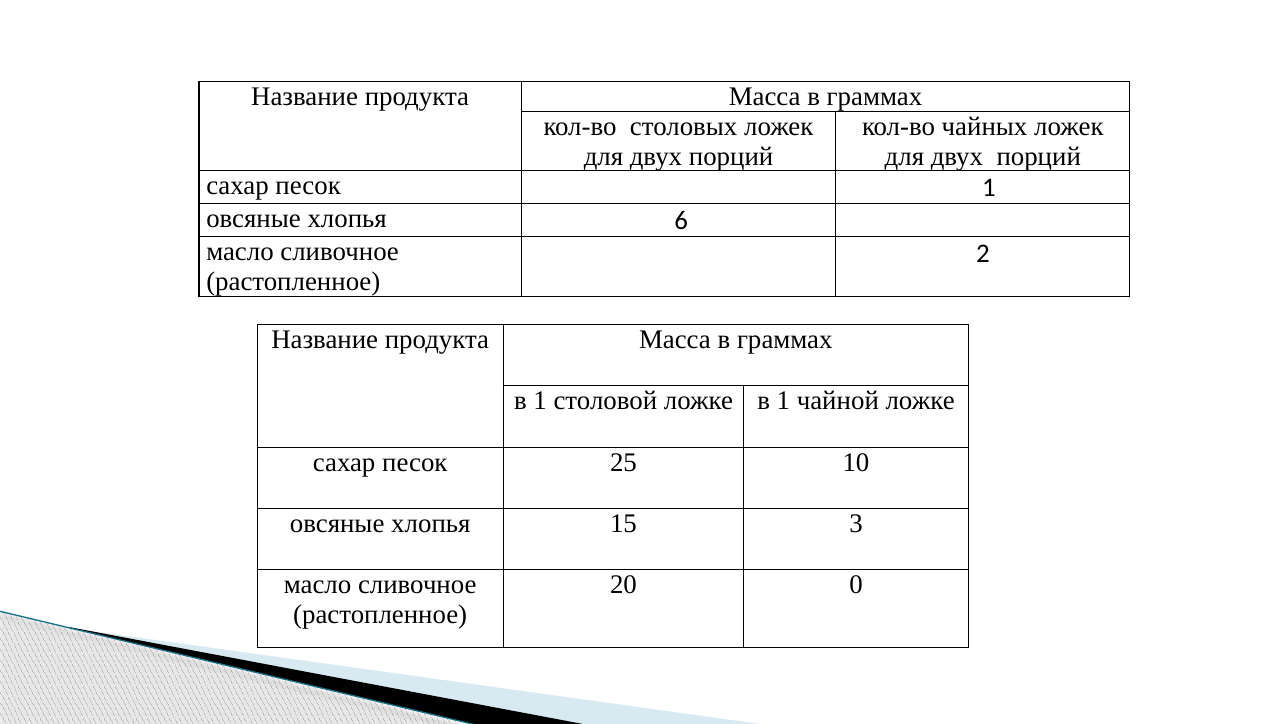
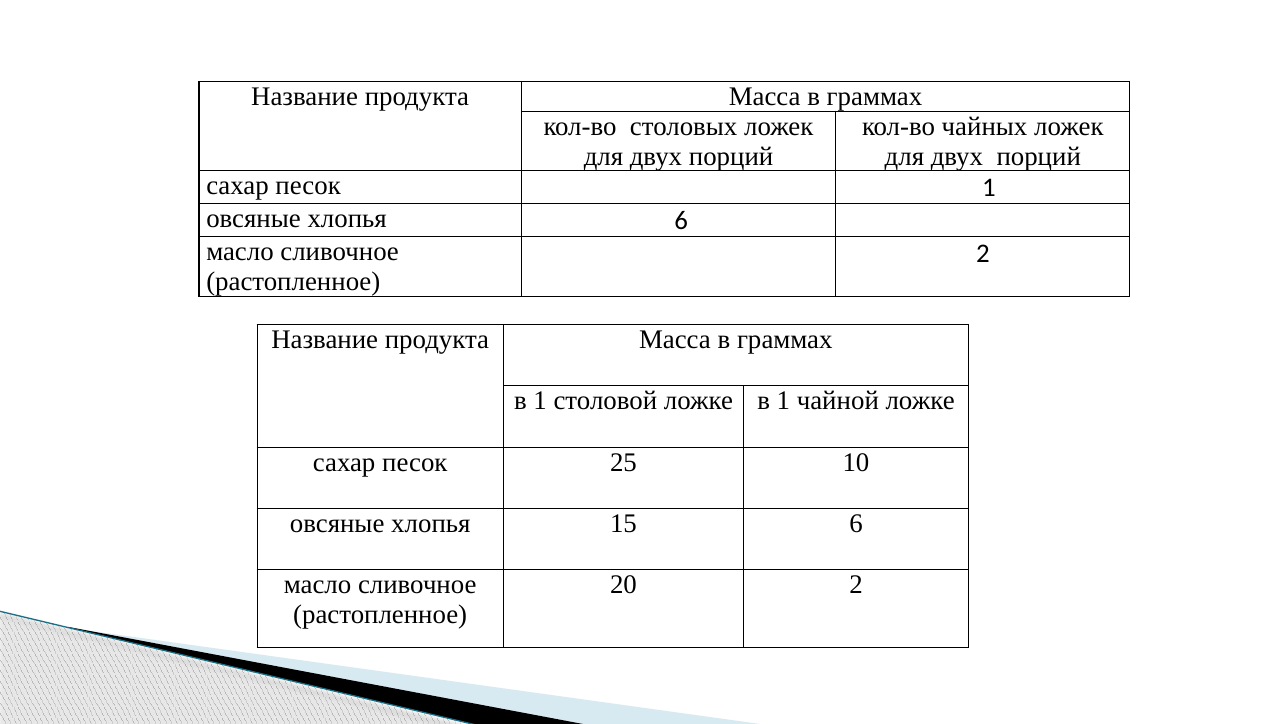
15 3: 3 -> 6 (856, 524)
20 0: 0 -> 2 (856, 585)
